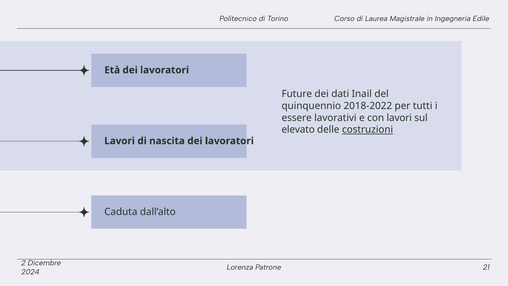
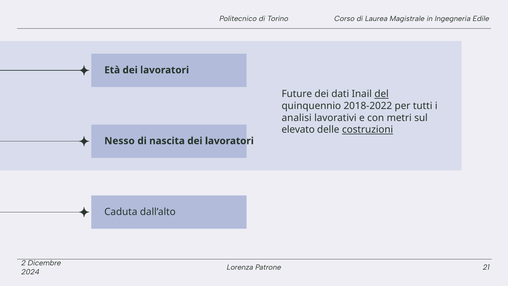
del underline: none -> present (382, 94)
essere: essere -> analisi (297, 118)
con lavori: lavori -> metri (399, 118)
Lavori: Lavori -> Nesso (119, 141)
